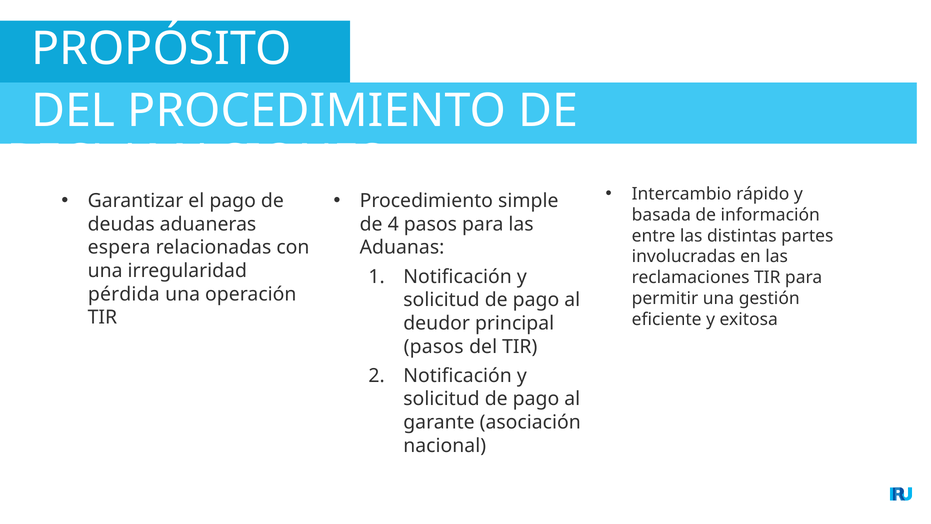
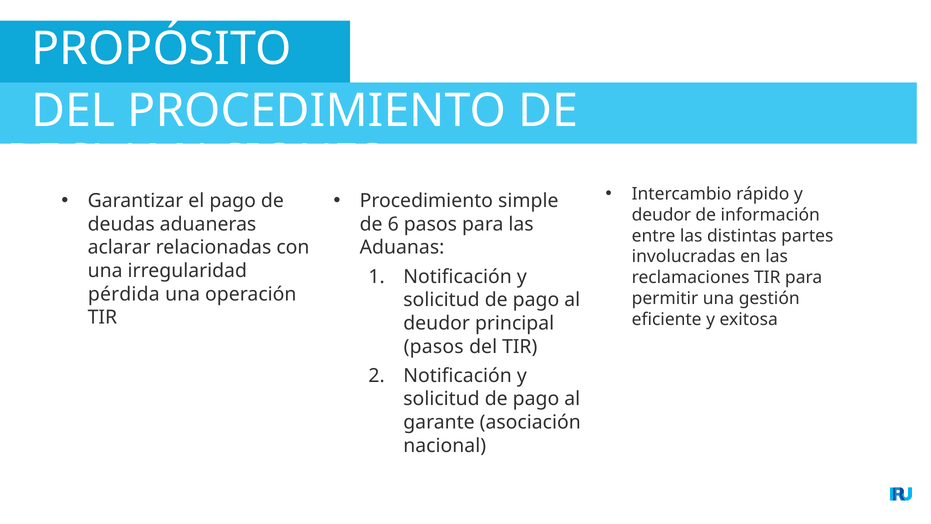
basada: basada -> deudor (661, 215)
4: 4 -> 6 (393, 224)
espera: espera -> aclarar (119, 247)
